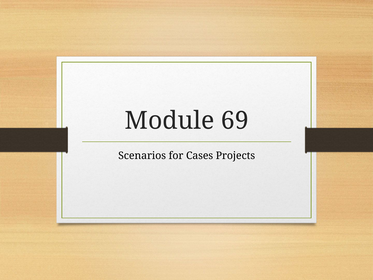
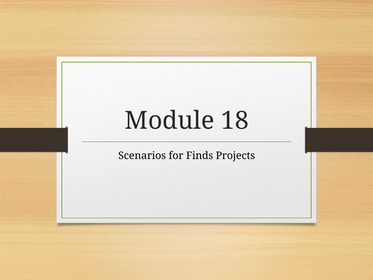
69: 69 -> 18 (235, 121)
Cases: Cases -> Finds (200, 156)
